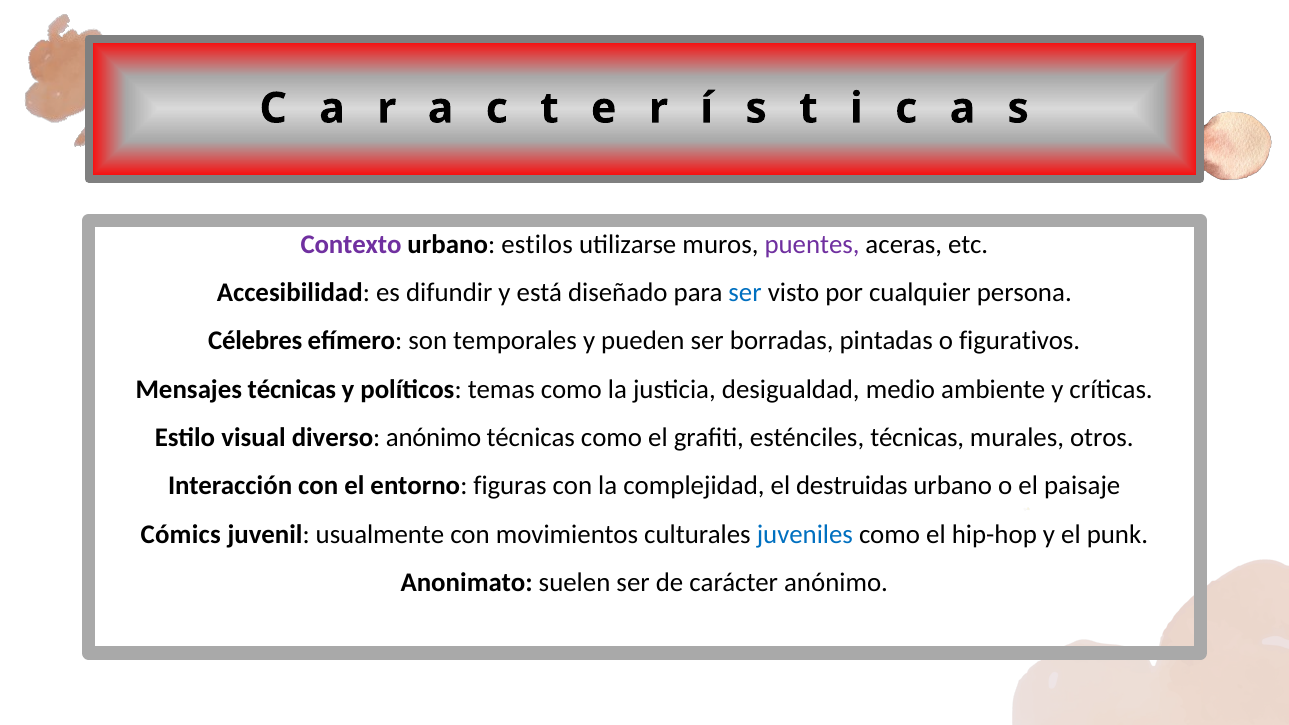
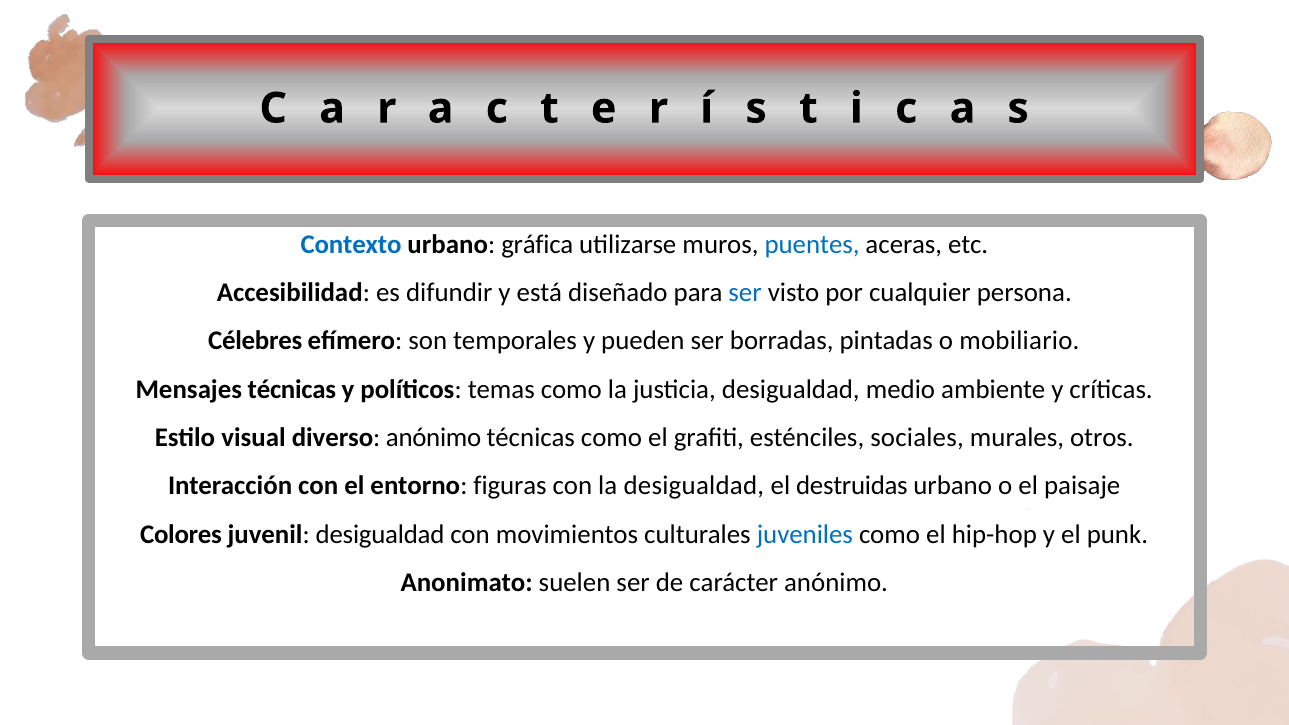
Contexto colour: purple -> blue (351, 244)
estilos: estilos -> gráfica (537, 244)
puentes colour: purple -> blue (812, 244)
figurativos: figurativos -> mobiliario (1019, 341)
esténciles técnicas: técnicas -> sociales (917, 438)
la complejidad: complejidad -> desigualdad (694, 486)
Cómics: Cómics -> Colores (181, 534)
juvenil usualmente: usualmente -> desigualdad (380, 534)
